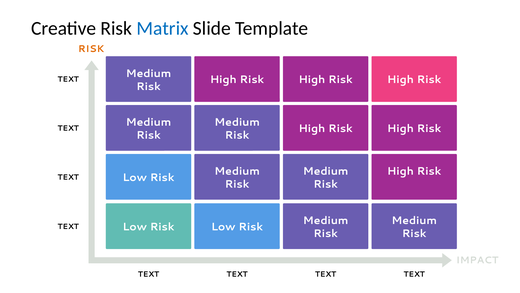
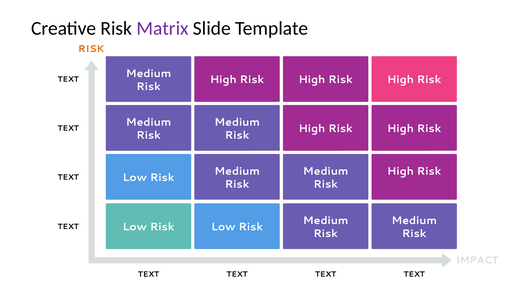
Matrix colour: blue -> purple (163, 28)
